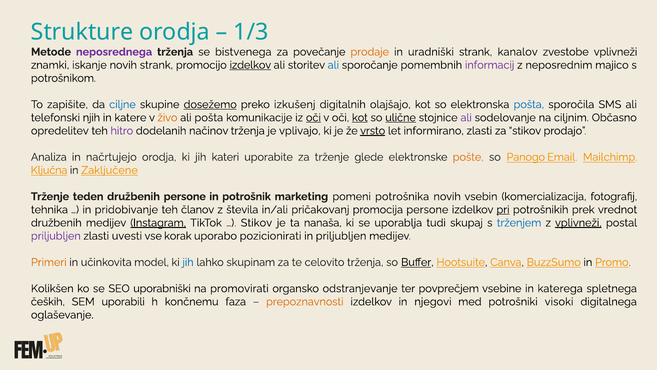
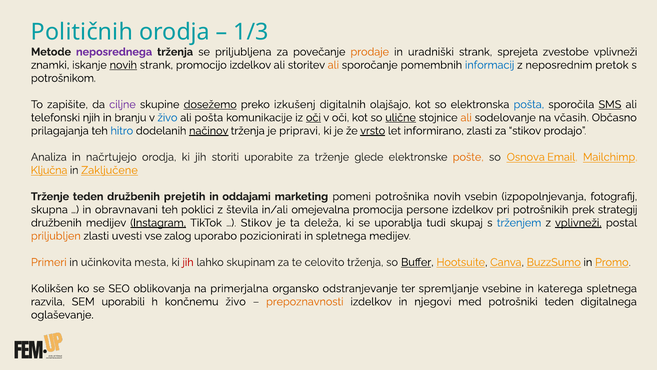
Strukture: Strukture -> Političnih (82, 32)
bistvenega: bistvenega -> priljubljena (243, 52)
kanalov: kanalov -> sprejeta (518, 52)
novih underline: none -> present (123, 65)
izdelkov underline: present -> none (250, 65)
ali colour: blue -> orange (333, 65)
informacij colour: purple -> blue (490, 65)
majico: majico -> pretok (612, 65)
ciljne colour: blue -> purple (122, 104)
SMS underline: none -> present (610, 104)
katere: katere -> branju (130, 118)
živo colour: orange -> blue (167, 118)
kot underline: present -> none (360, 118)
ali colour: purple -> orange (466, 118)
ciljnim: ciljnim -> včasih (571, 118)
opredelitev: opredelitev -> prilagajanja (60, 131)
hitro colour: purple -> blue (122, 131)
načinov underline: none -> present (209, 131)
vplivajo: vplivajo -> pripravi (300, 131)
kateri: kateri -> storiti (225, 157)
Panogo: Panogo -> Osnova (526, 157)
družbenih persone: persone -> prejetih (185, 196)
potrošnik: potrošnik -> oddajami (247, 196)
komercializacija: komercializacija -> izpopolnjevanja (544, 196)
tehnika: tehnika -> skupna (49, 209)
pridobivanje: pridobivanje -> obravnavani (126, 209)
članov: članov -> poklici (198, 209)
pričakovanj: pričakovanj -> omejevalna (320, 209)
pri underline: present -> none (503, 209)
vrednot: vrednot -> strategij (618, 209)
nanaša: nanaša -> deleža (323, 223)
priljubljen colour: purple -> orange (56, 236)
korak: korak -> zalog (178, 236)
in priljubljen: priljubljen -> spletnega (341, 236)
model: model -> mesta (152, 262)
jih colour: blue -> red (188, 262)
uporabniški: uporabniški -> oblikovanja (162, 288)
promovirati: promovirati -> primerjalna (239, 288)
povprečjem: povprečjem -> spremljanje (449, 288)
čeških: čeških -> razvila (48, 301)
končnemu faza: faza -> živo (236, 301)
potrošniki visoki: visoki -> teden (559, 301)
